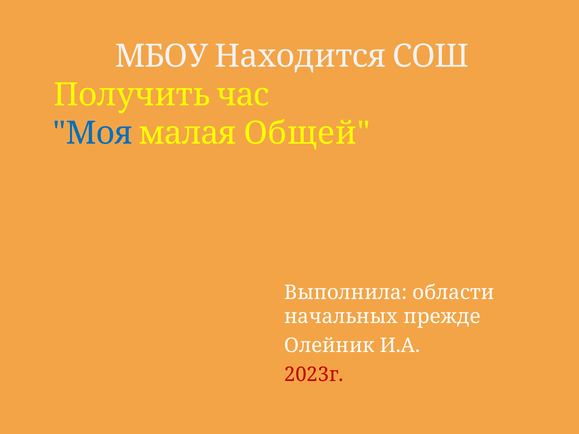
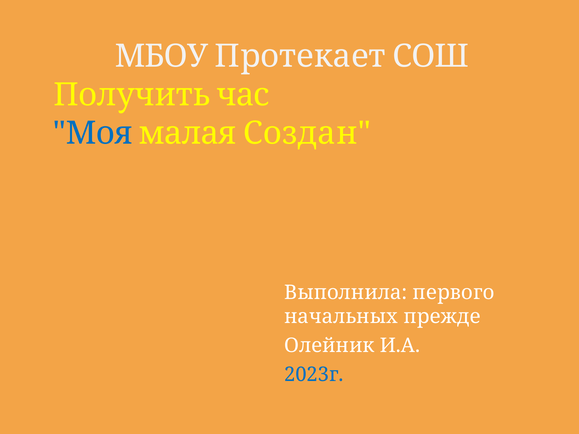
Находится: Находится -> Протекает (300, 56)
Общей: Общей -> Создан (307, 133)
области: области -> первого (454, 293)
2023г colour: red -> blue (314, 375)
